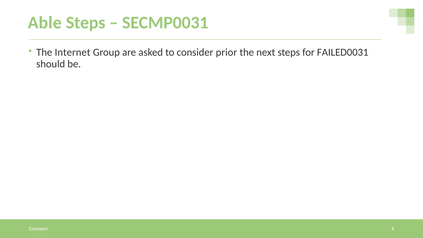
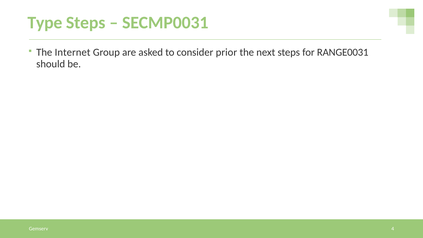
Able: Able -> Type (45, 23)
FAILED0031: FAILED0031 -> RANGE0031 (343, 52)
